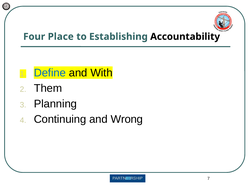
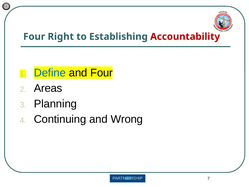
Place: Place -> Right (61, 37)
Accountability colour: black -> red (185, 37)
and With: With -> Four (102, 73)
Them: Them -> Areas (48, 88)
